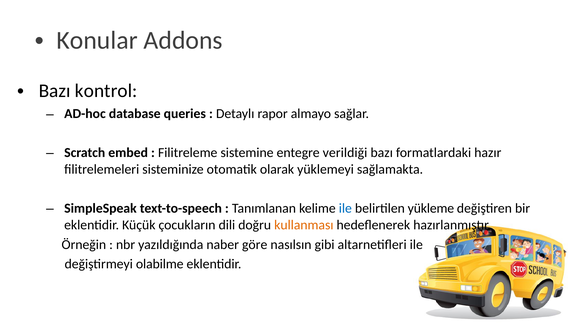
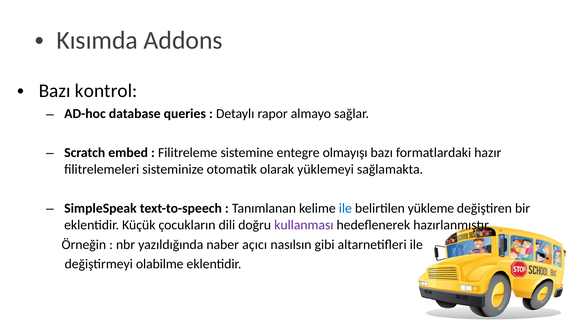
Konular: Konular -> Kısımda (97, 40)
verildiği: verildiği -> olmayışı (345, 153)
kullanması colour: orange -> purple (304, 225)
göre: göre -> açıcı (255, 244)
